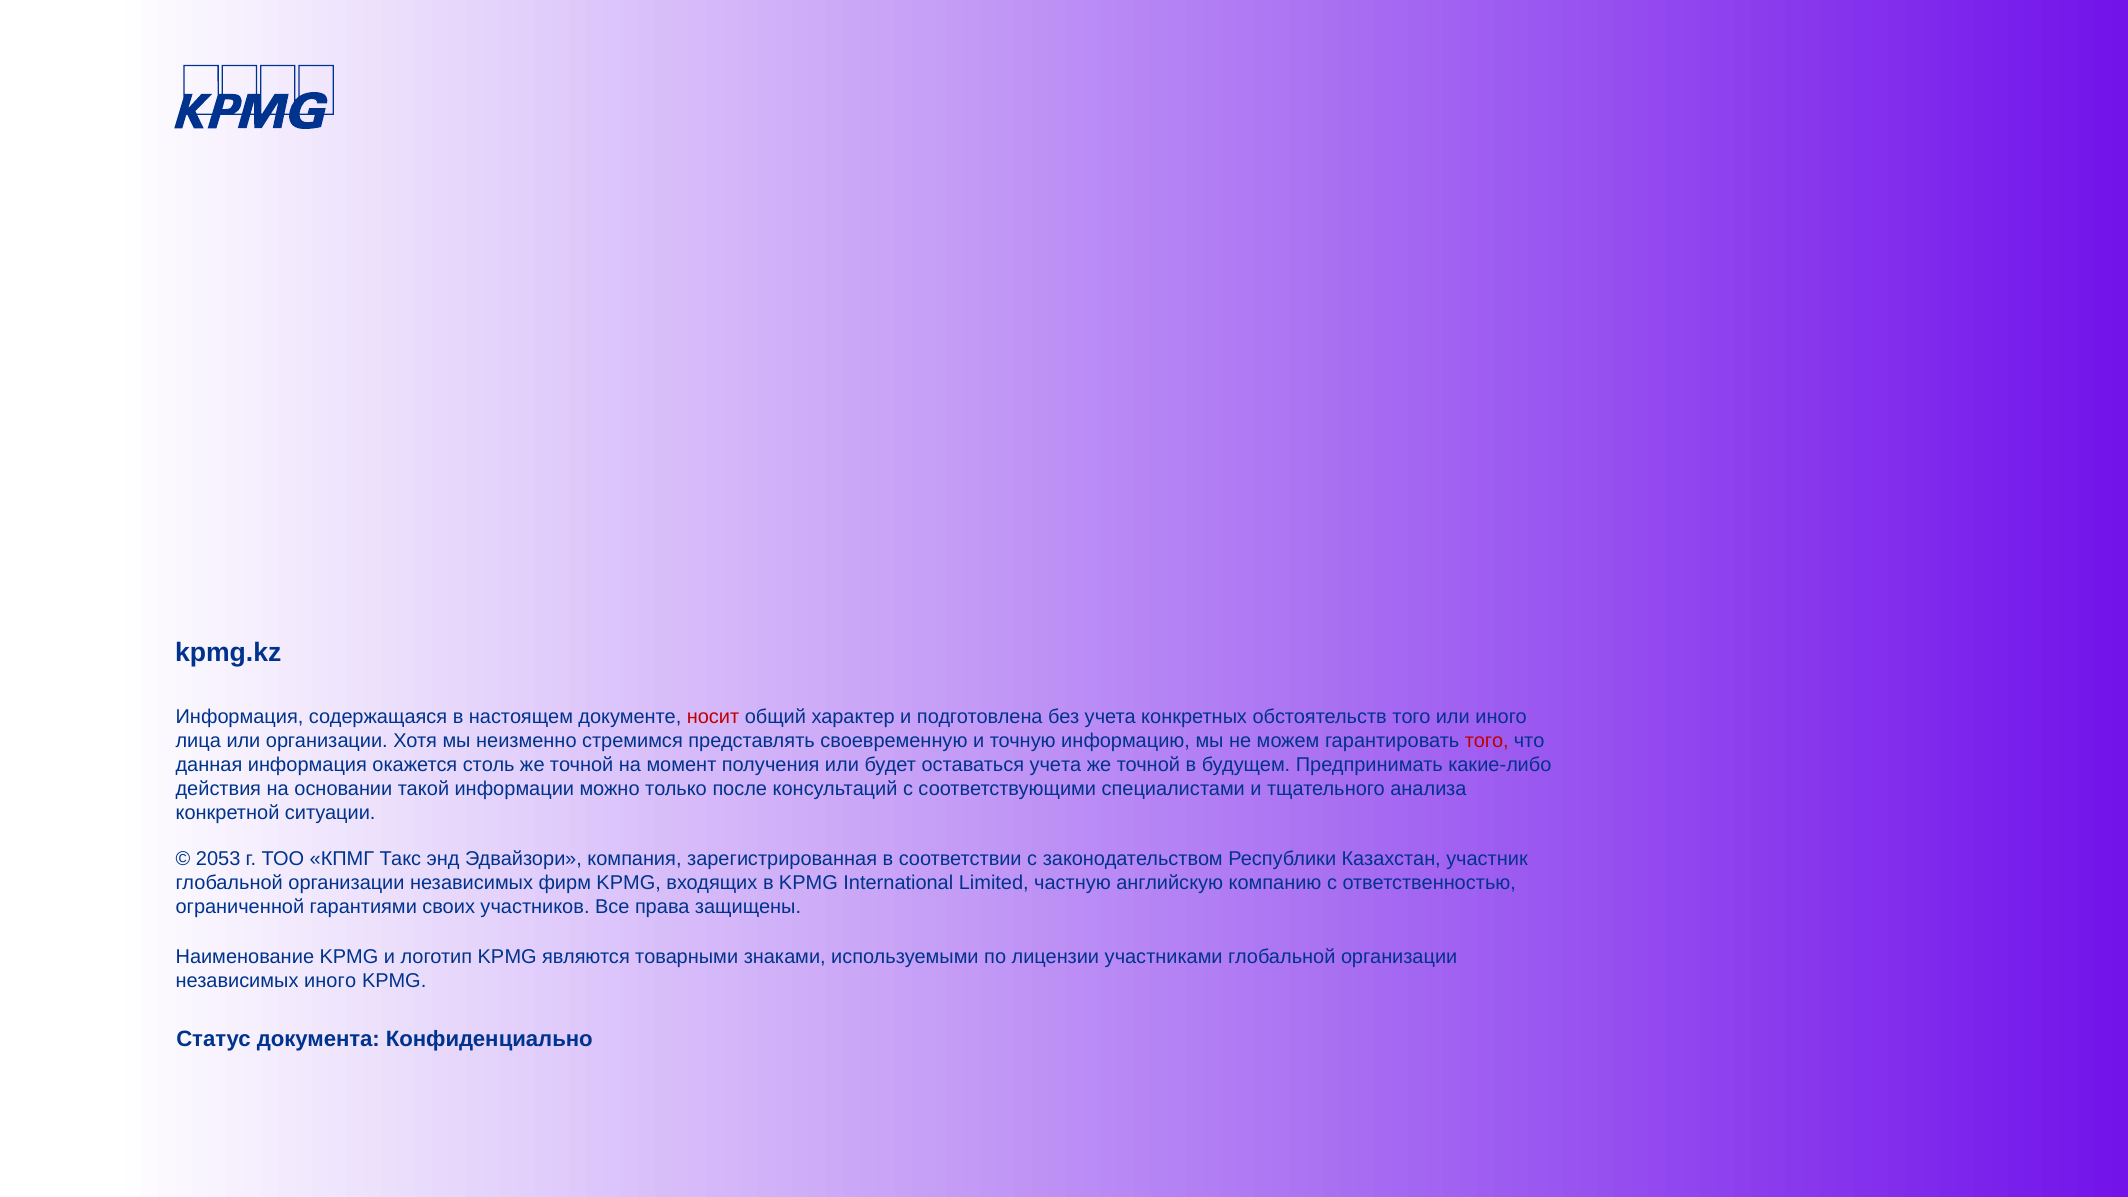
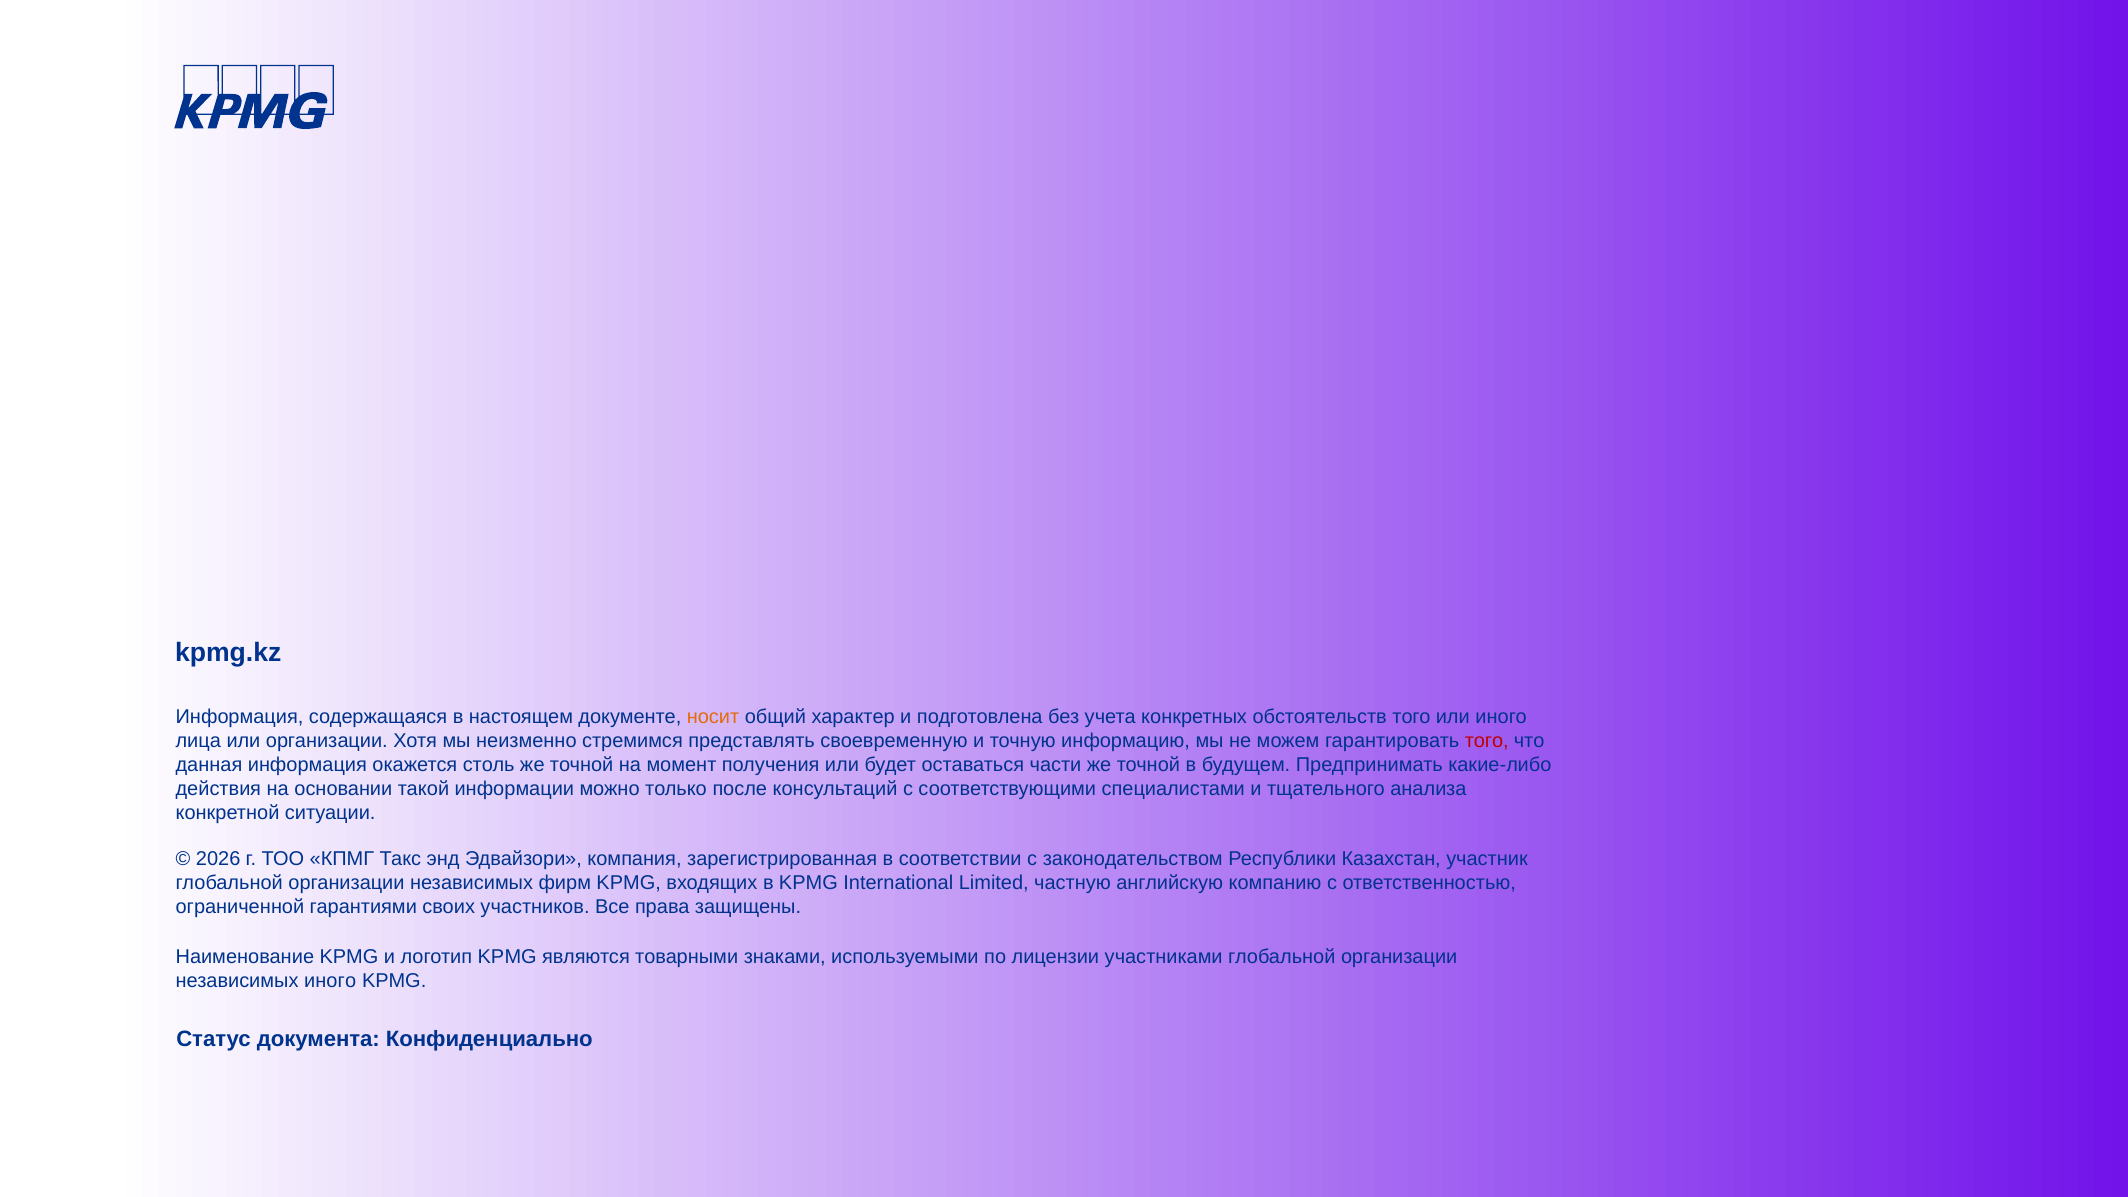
носит colour: red -> orange (713, 717)
оставаться учета: учета -> части (1055, 765)
2053: 2053 -> 2026 (218, 859)
